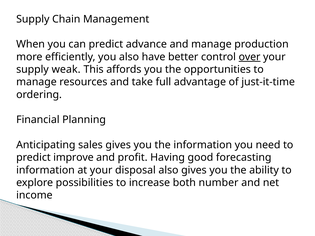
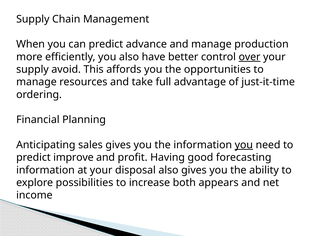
weak: weak -> avoid (66, 69)
you underline: none -> present (244, 145)
number: number -> appears (219, 183)
